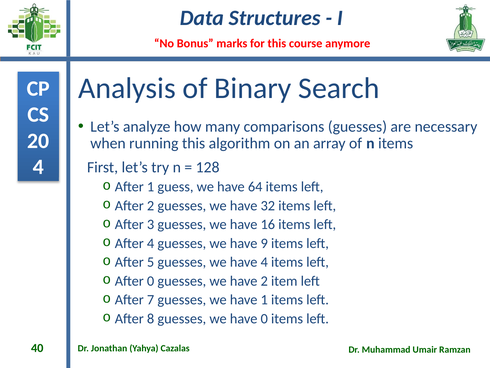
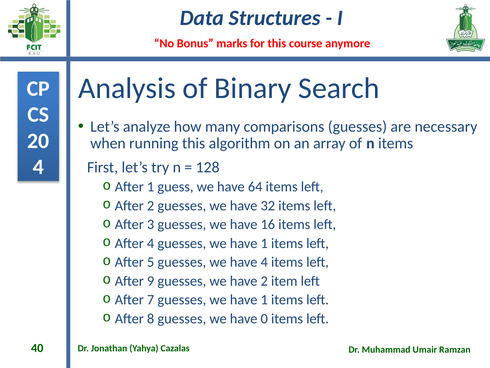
9: 9 -> 1 (264, 243)
After 0: 0 -> 9 (151, 281)
